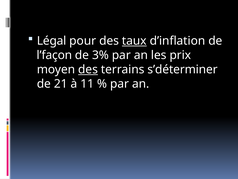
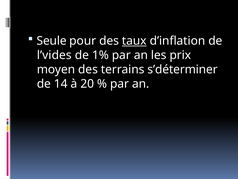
Légal: Légal -> Seule (52, 41)
l’façon: l’façon -> l’vides (54, 55)
3%: 3% -> 1% (100, 55)
des underline: present -> none (88, 69)
21: 21 -> 14 (61, 84)
11: 11 -> 20 (87, 84)
